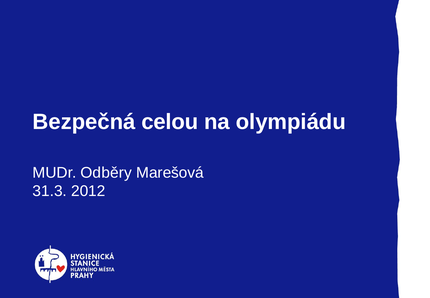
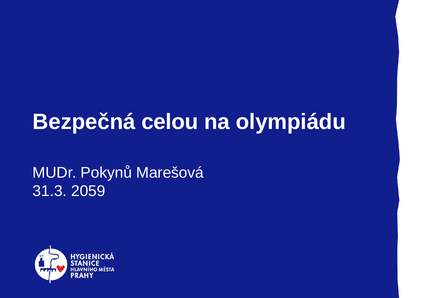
Odběry: Odběry -> Pokynů (106, 172)
2012: 2012 -> 2059 (88, 191)
